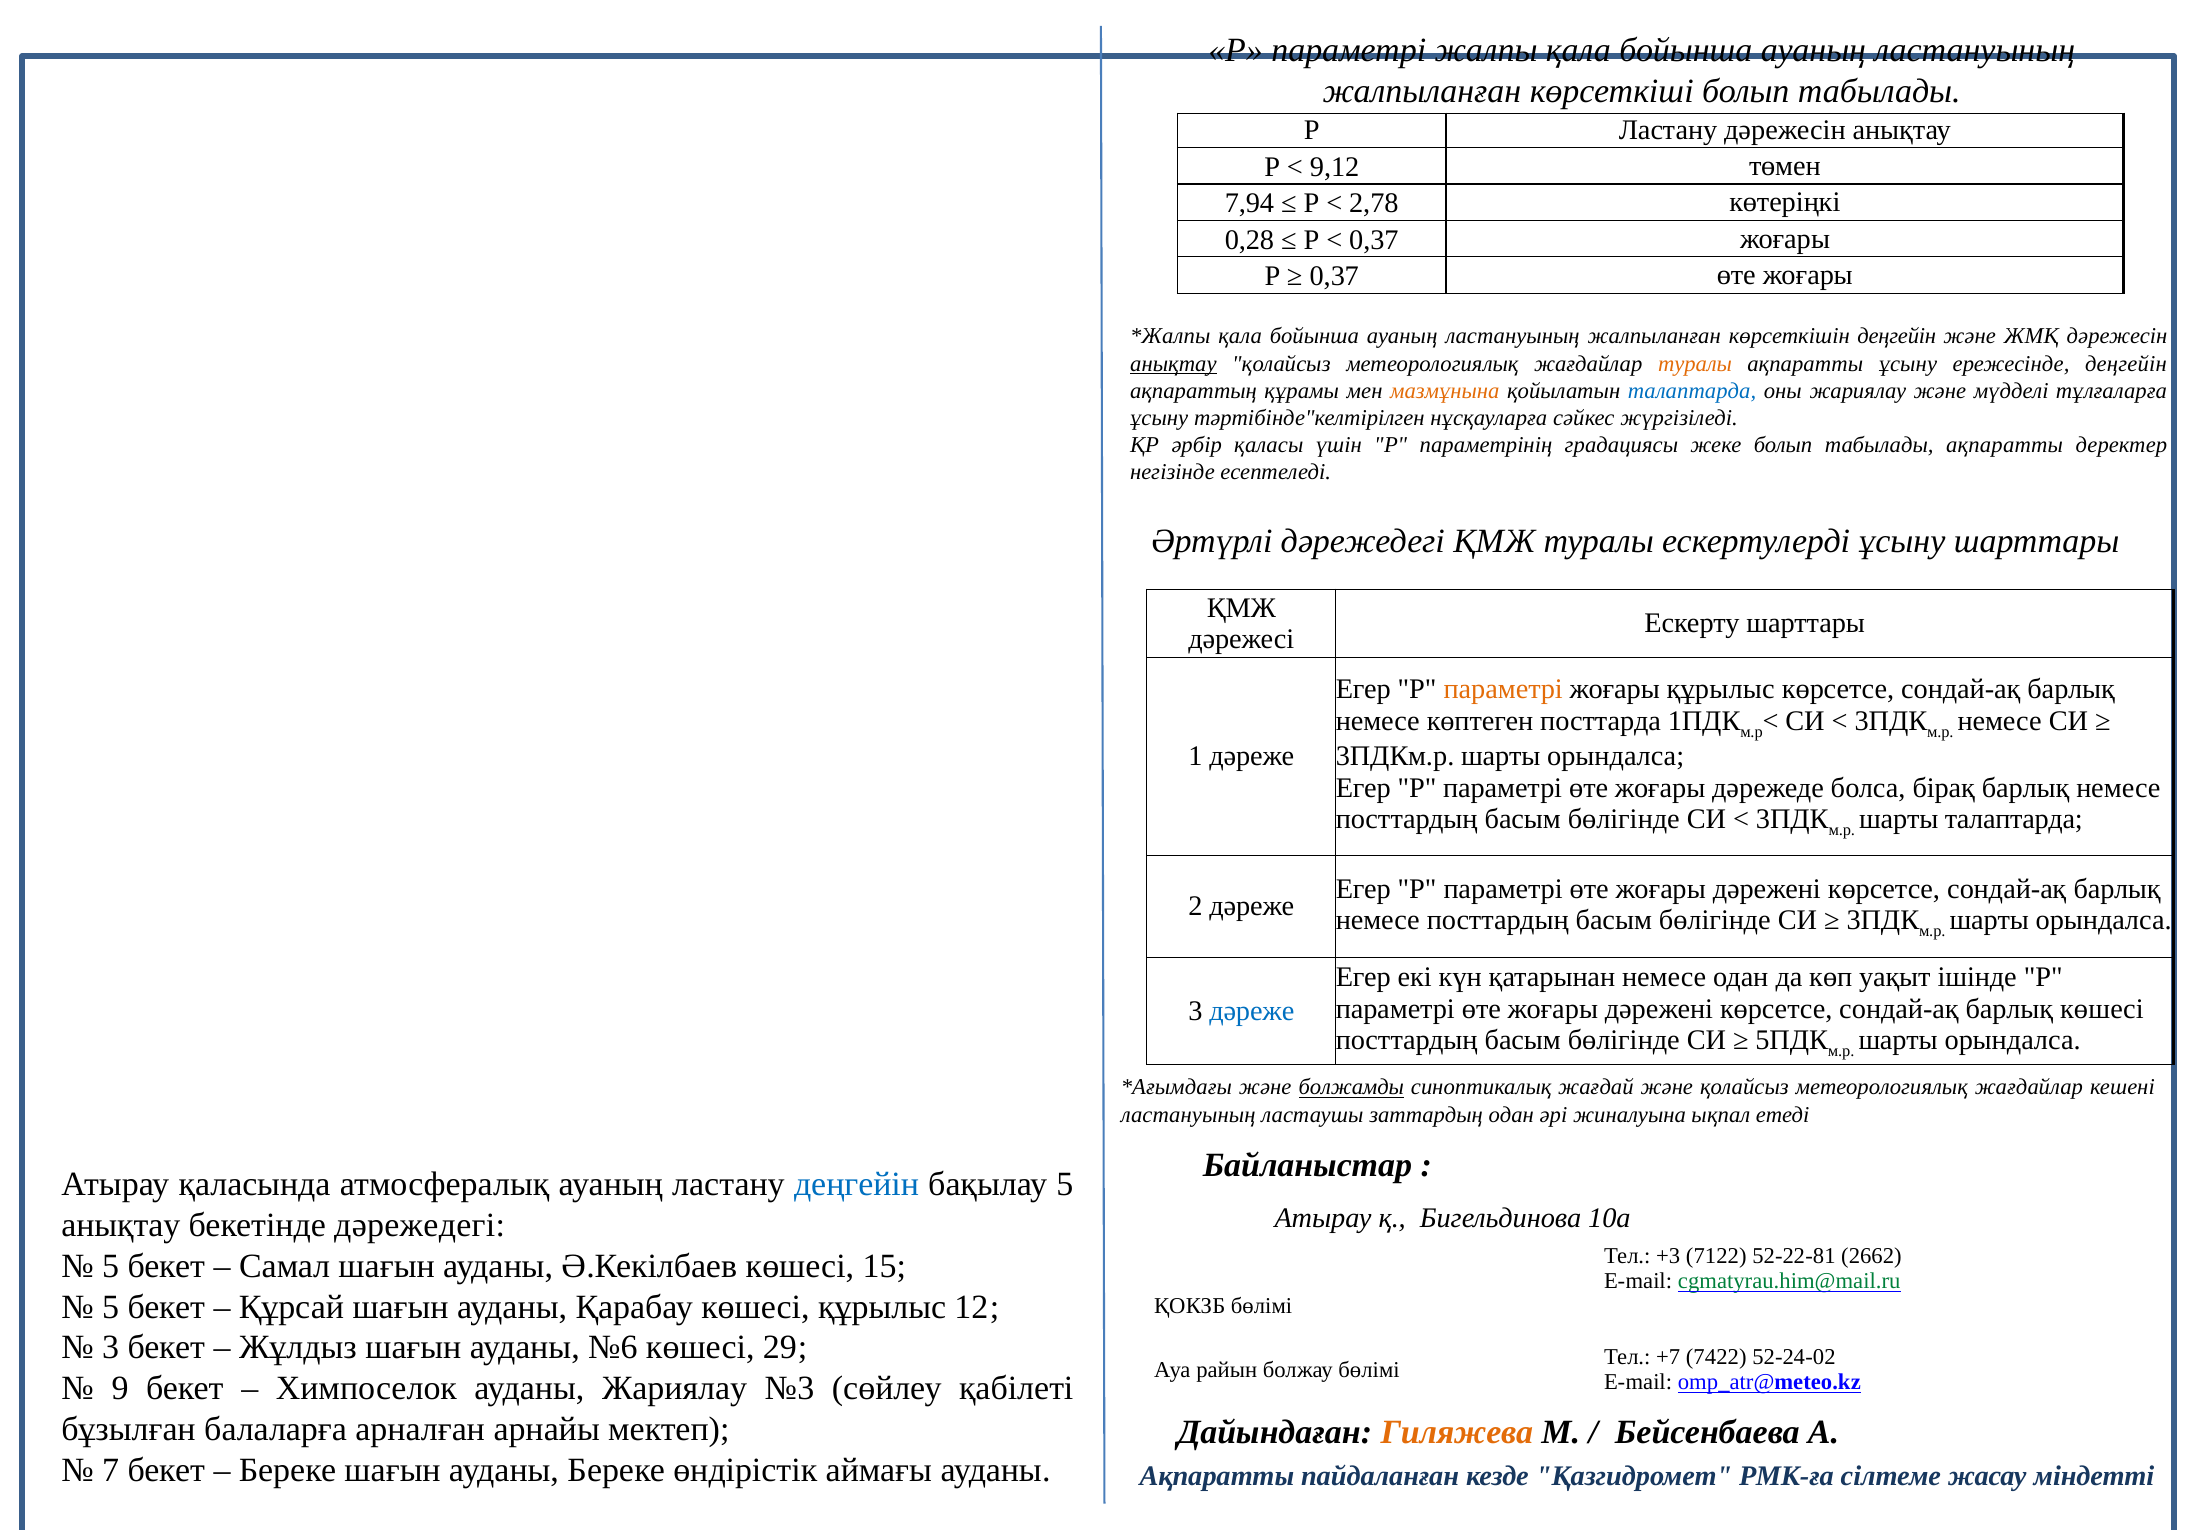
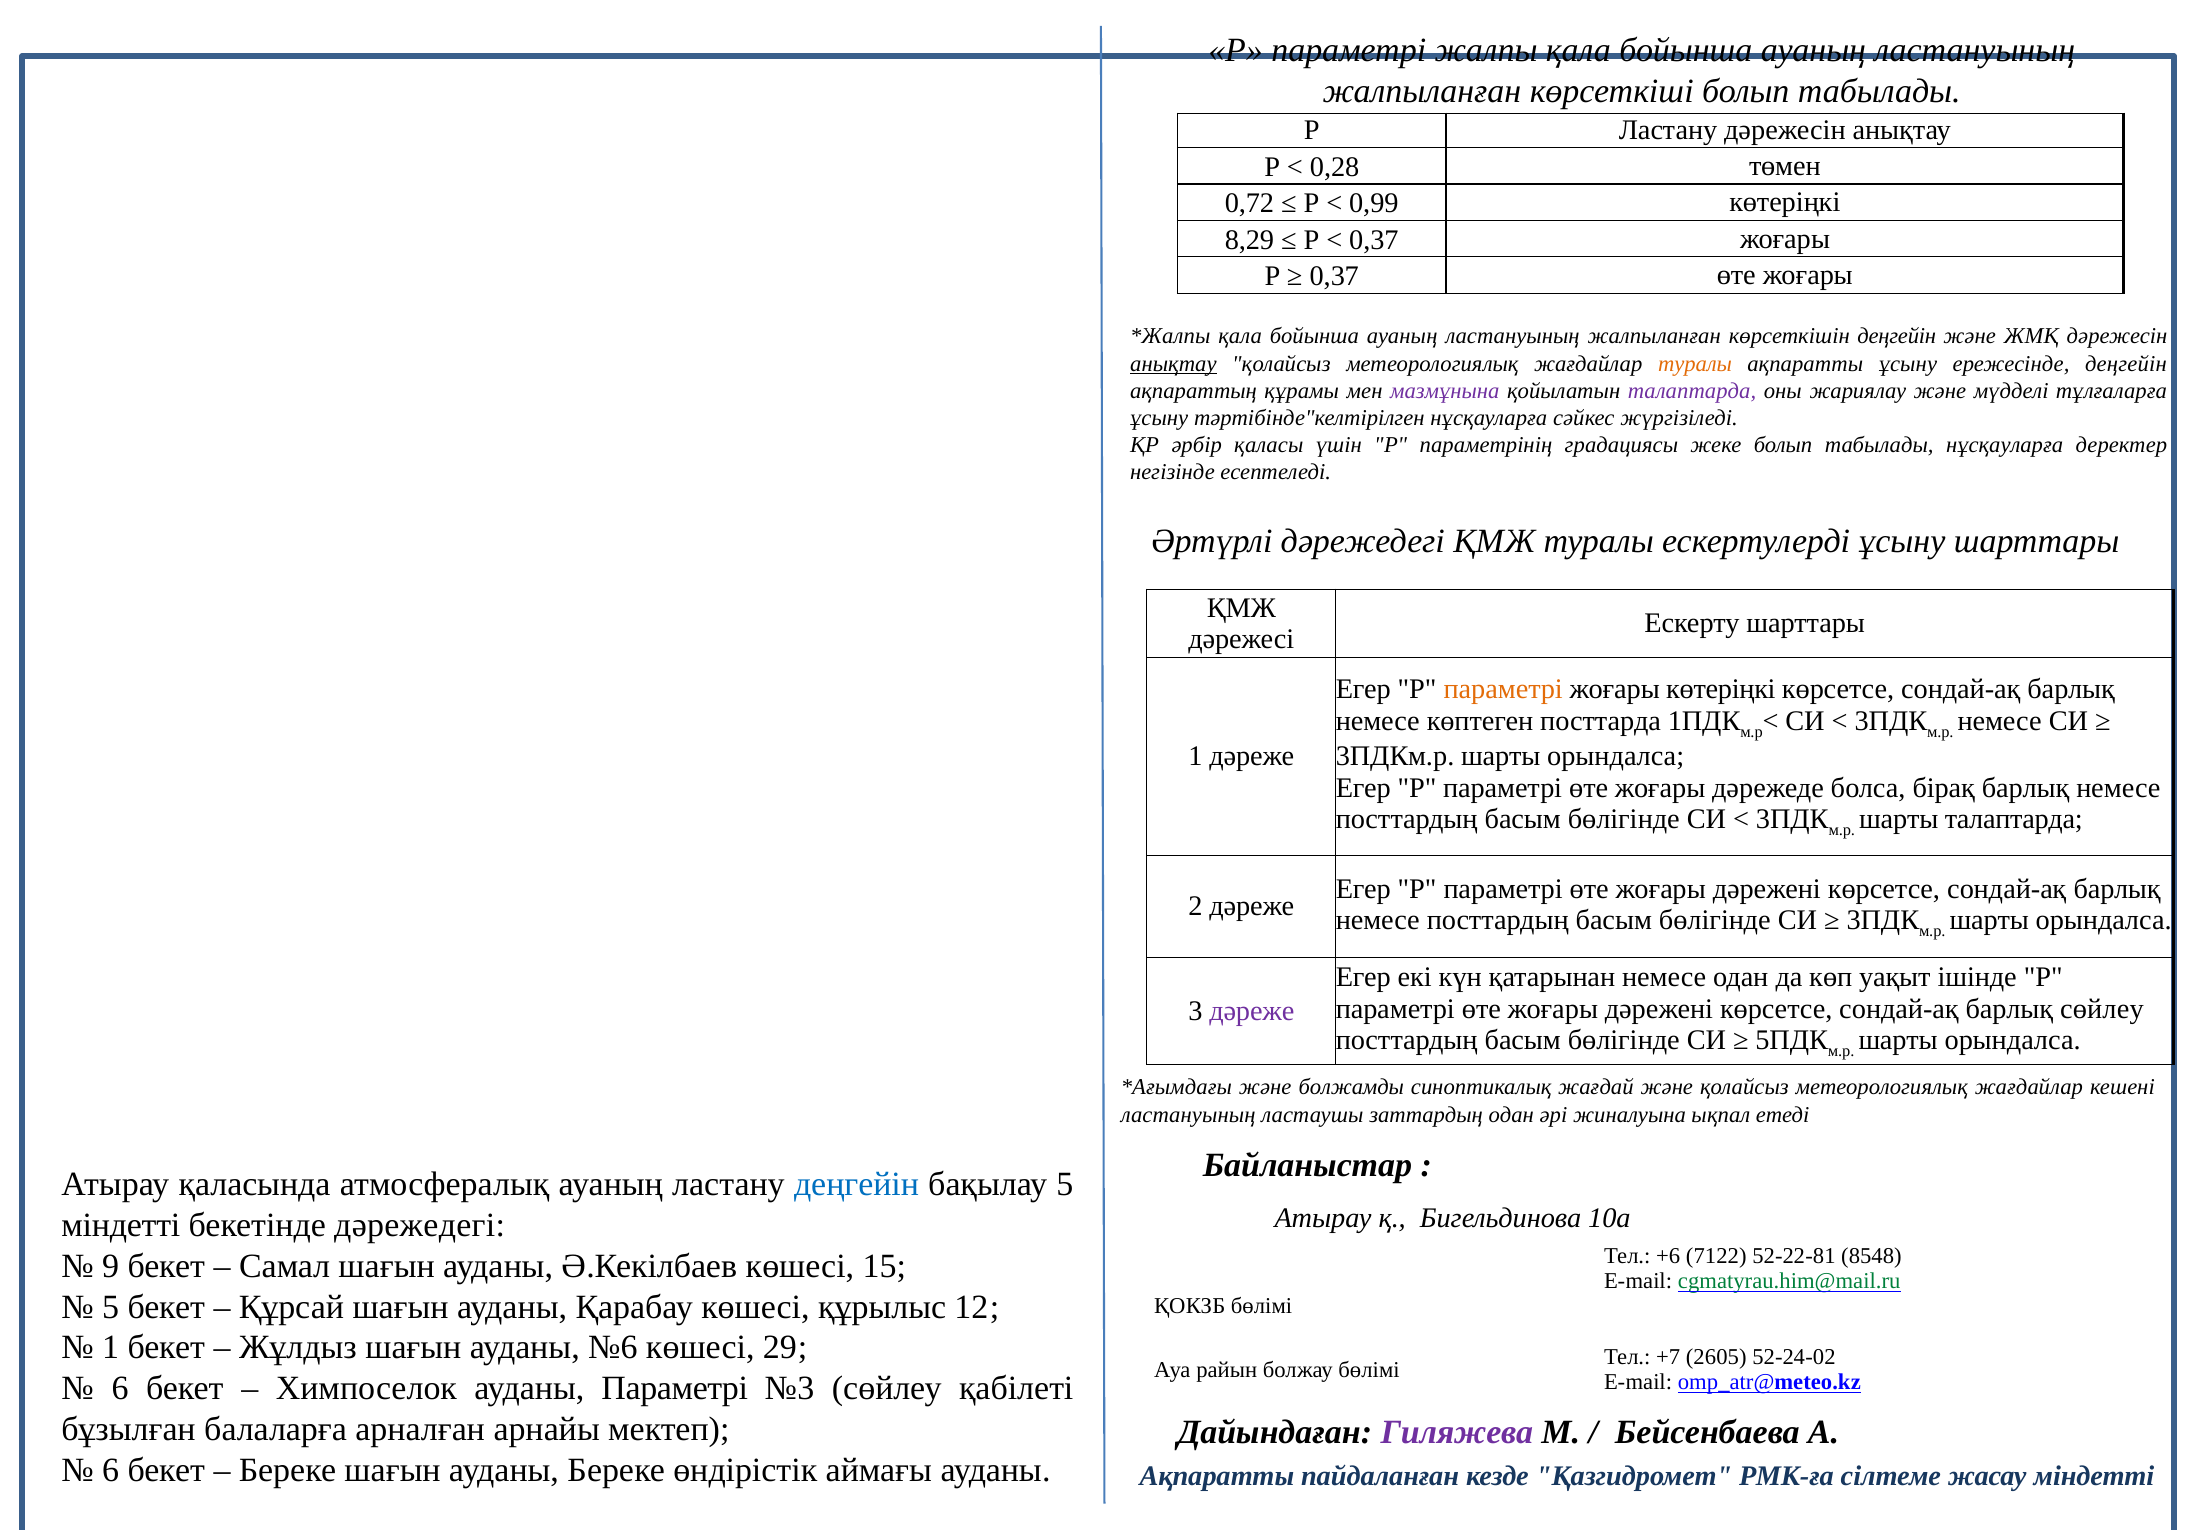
9,12: 9,12 -> 0,28 (1335, 167)
7,94: 7,94 -> 0,72 (1249, 203)
2,78: 2,78 -> 0,99 (1374, 203)
0,28: 0,28 -> 8,29 (1249, 240)
мазмұнына colour: orange -> purple (1445, 391)
талаптарда colour: blue -> purple (1692, 391)
табылады ақпаратты: ақпаратты -> нұсқауларға (2005, 445)
жоғары құрылыс: құрылыс -> көтеріңкі (1721, 689)
барлық көшесі: көшесі -> сөйлеу (2102, 1008)
дәреже colour: blue -> purple (1252, 1011)
болжамды underline: present -> none (1351, 1087)
анықтау: анықтау -> міндетті (121, 1225)
+3: +3 -> +6 (1668, 1256)
2662: 2662 -> 8548 (1871, 1256)
5: 5 -> 9 (111, 1265)
3: 3 -> 1 (111, 1347)
7422: 7422 -> 2605 (1716, 1356)
9: 9 -> 6 (120, 1388)
ауданы Жариялау: Жариялау -> Параметрі (675, 1388)
Гиляжева colour: orange -> purple (1457, 1432)
7: 7 -> 6 (111, 1469)
